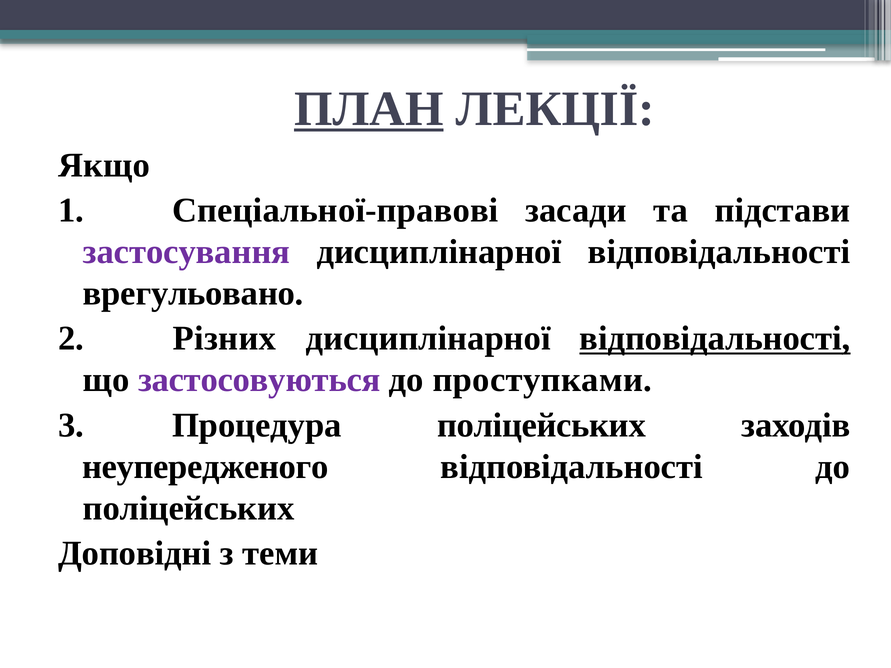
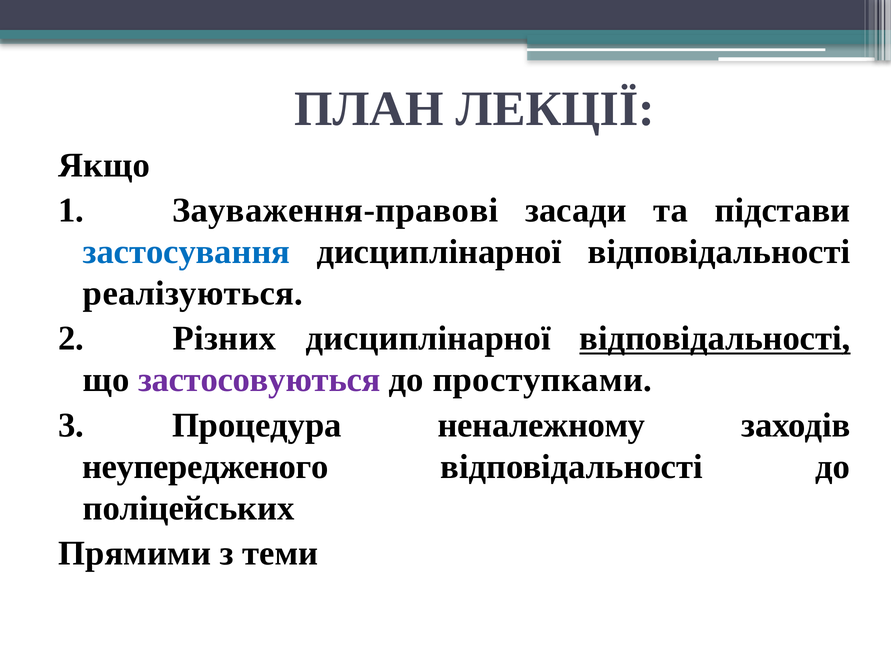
ПЛАН underline: present -> none (369, 109)
Спеціальної-правові: Спеціальної-правові -> Зауваження-правові (335, 210)
застосування colour: purple -> blue (187, 252)
врегульовано: врегульовано -> реалізуються (193, 293)
Процедура поліцейських: поліцейських -> неналежному (542, 425)
Доповідні: Доповідні -> Прямими (135, 554)
